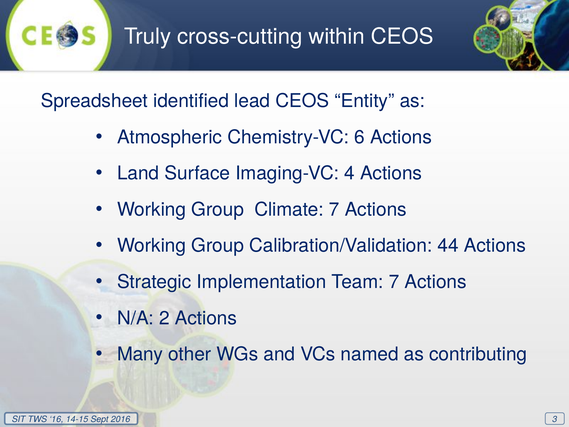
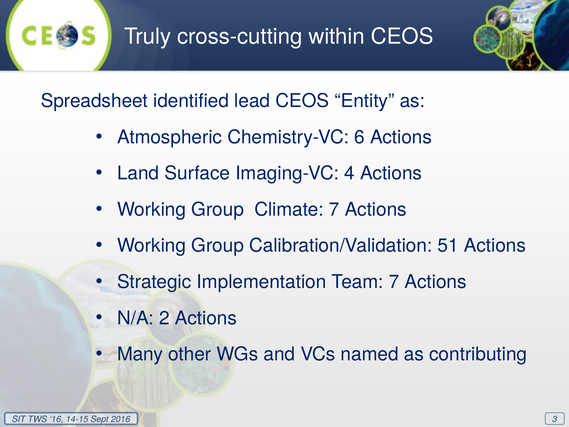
44: 44 -> 51 (448, 246)
